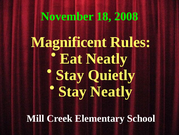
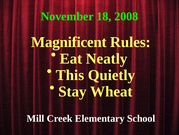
Stay: Stay -> This (70, 75)
Stay Neatly: Neatly -> Wheat (111, 91)
